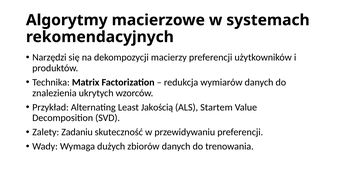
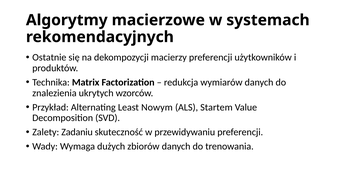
Narzędzi: Narzędzi -> Ostatnie (49, 57)
Jakością: Jakością -> Nowym (157, 107)
